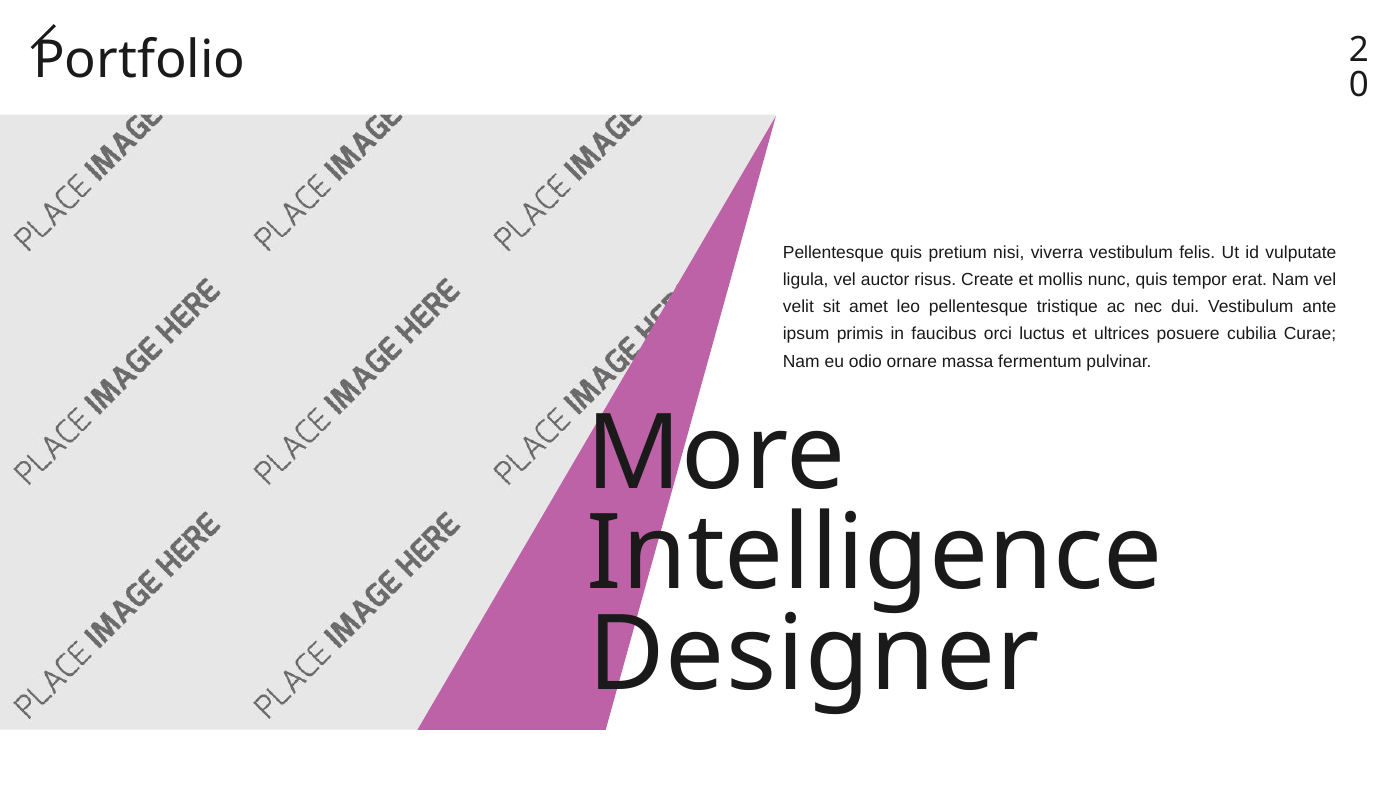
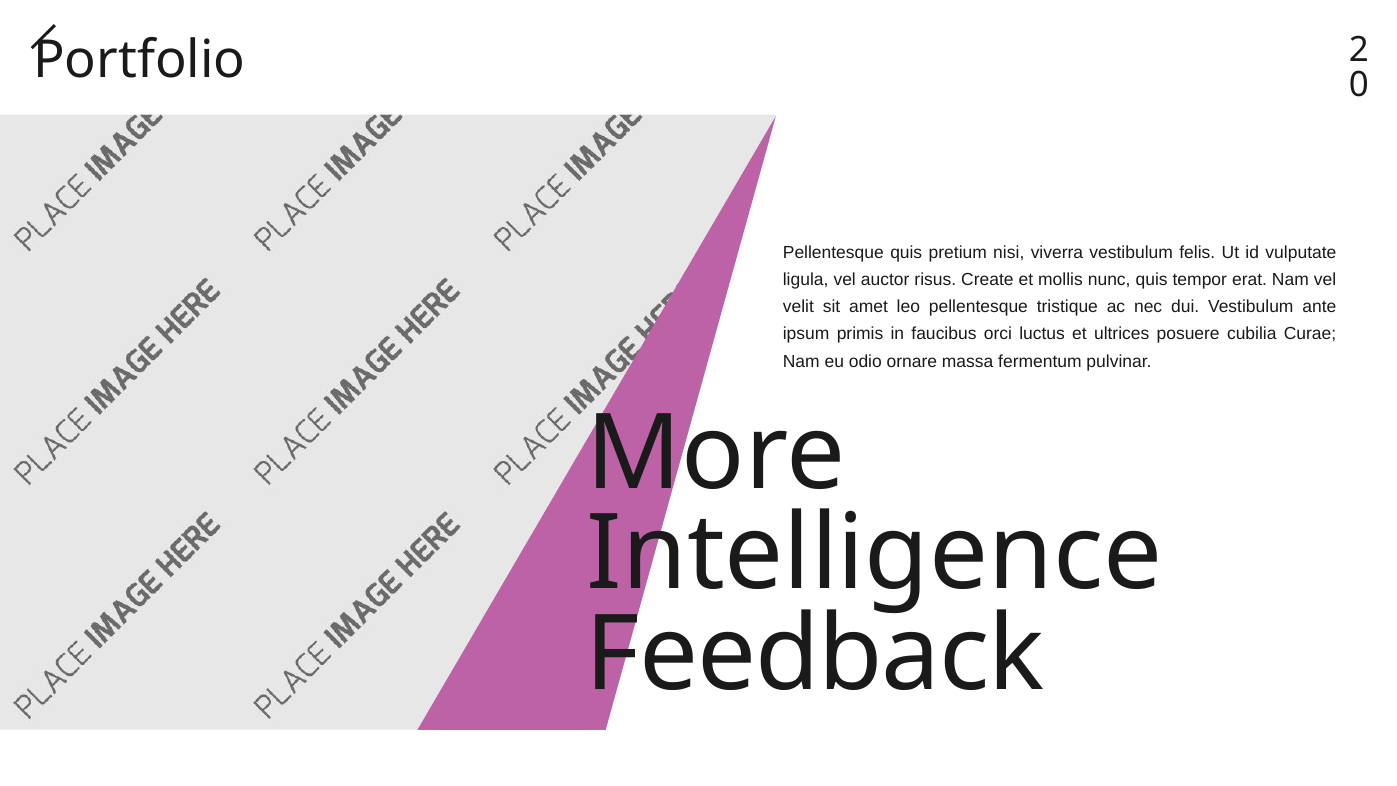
Designer: Designer -> Feedback (815, 655)
